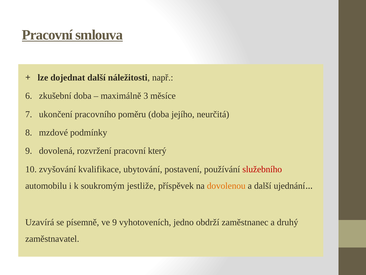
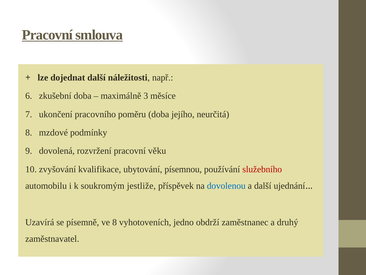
který: který -> věku (157, 151)
postavení: postavení -> písemnou (183, 169)
dovolenou colour: orange -> blue (226, 185)
ve 9: 9 -> 8 (115, 222)
